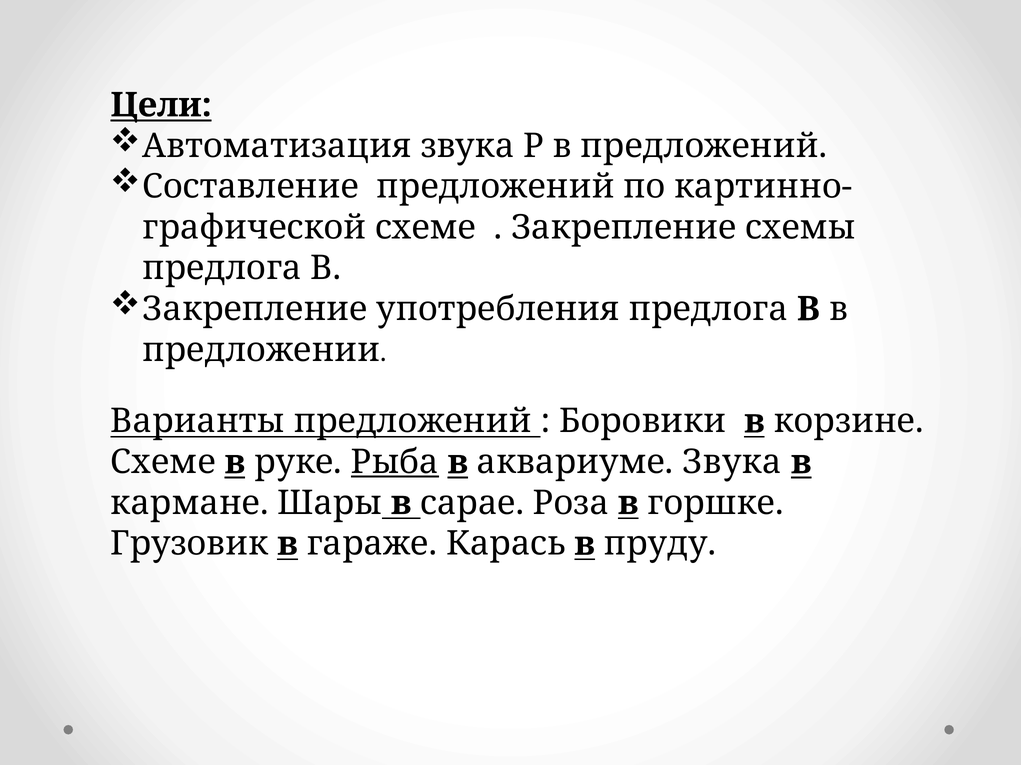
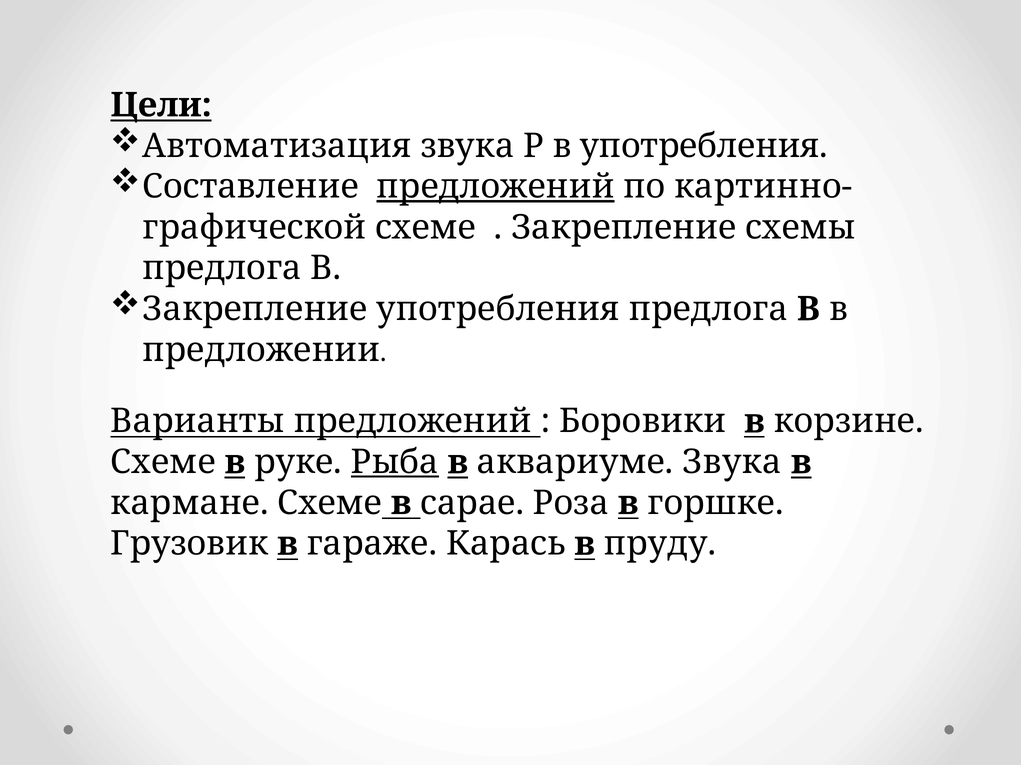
в предложений: предложений -> употребления (704, 146)
предложений underline: none -> present (495, 187)
кармане Шары: Шары -> Схеме (330, 503)
